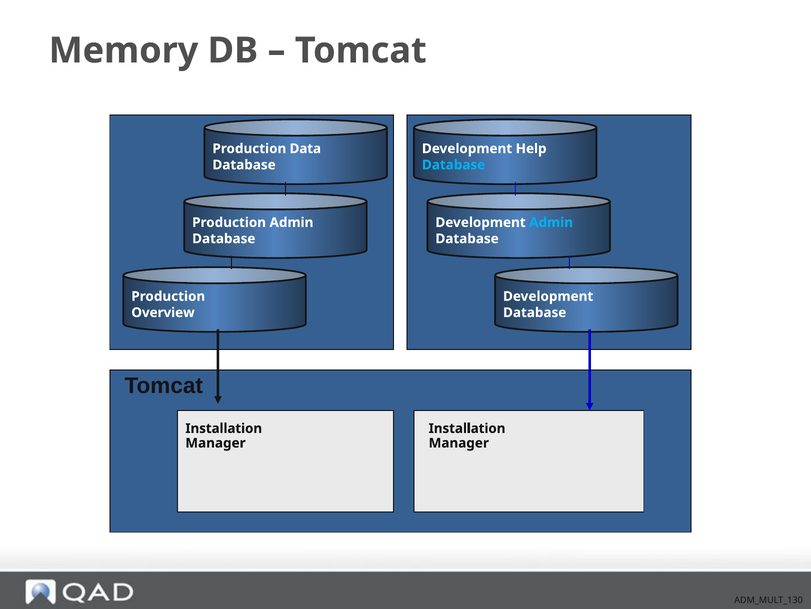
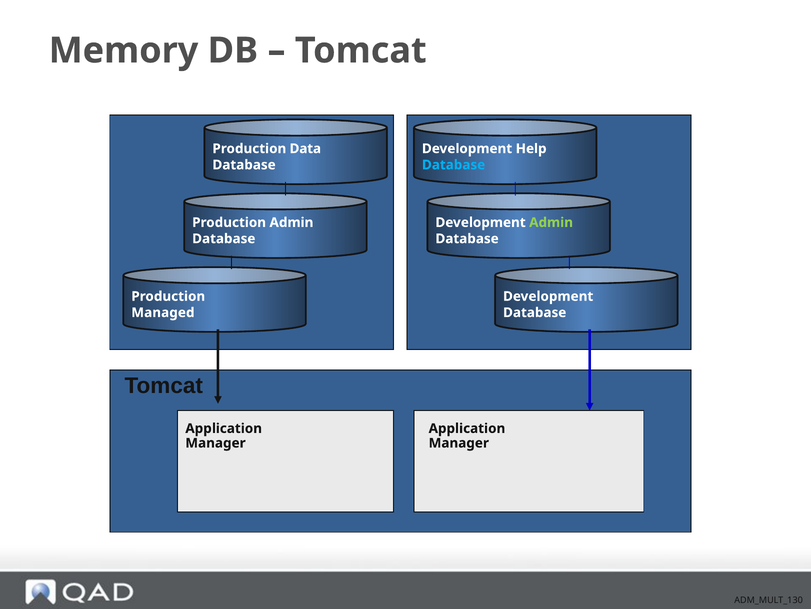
Admin colour: light blue -> light green (551, 222)
Overview: Overview -> Managed (163, 312)
Installation: Installation -> Application (224, 428)
Installation: Installation -> Application (467, 428)
